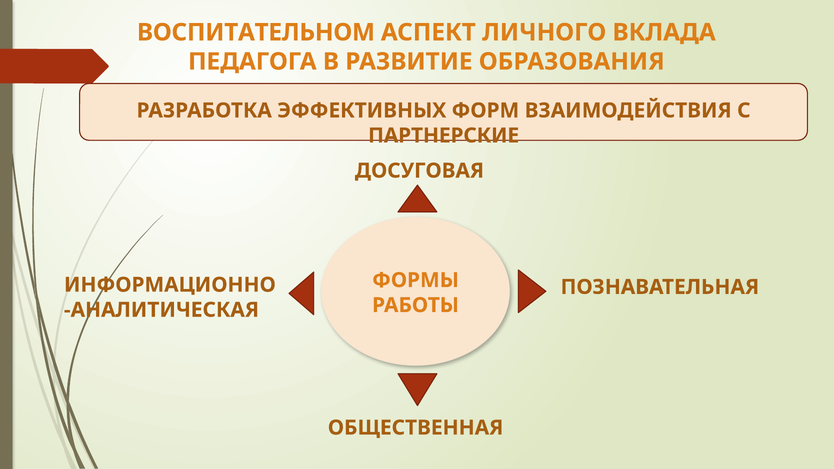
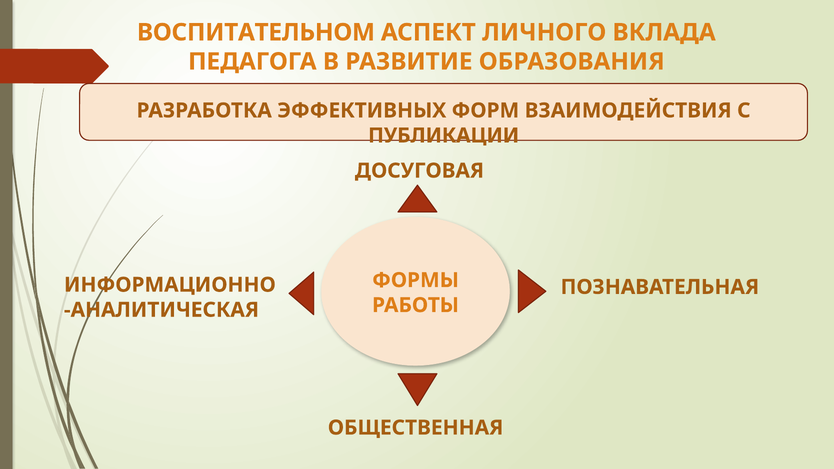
ПАРТНЕРСКИЕ: ПАРТНЕРСКИЕ -> ПУБЛИКАЦИИ (444, 136)
